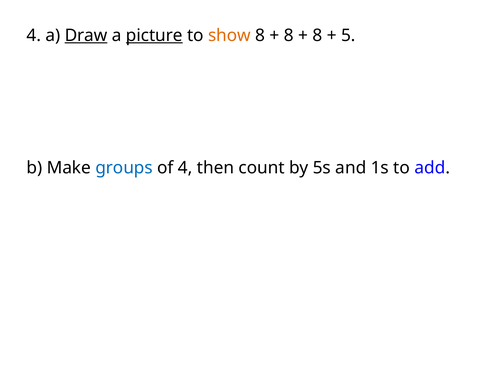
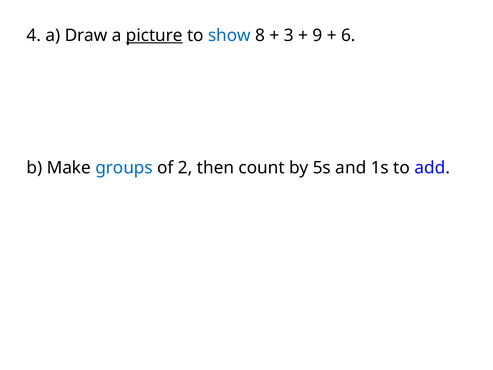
Draw underline: present -> none (86, 35)
show colour: orange -> blue (229, 35)
8: 8 -> 3 (289, 35)
8: 8 -> 9 (317, 35)
5: 5 -> 6 (348, 35)
of 4: 4 -> 2 (185, 168)
